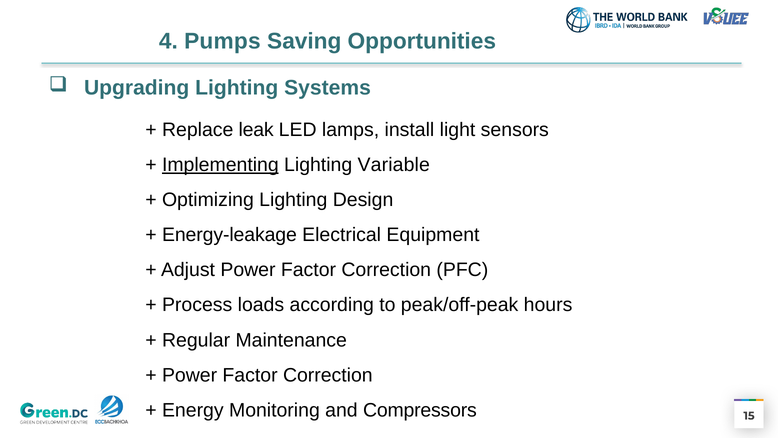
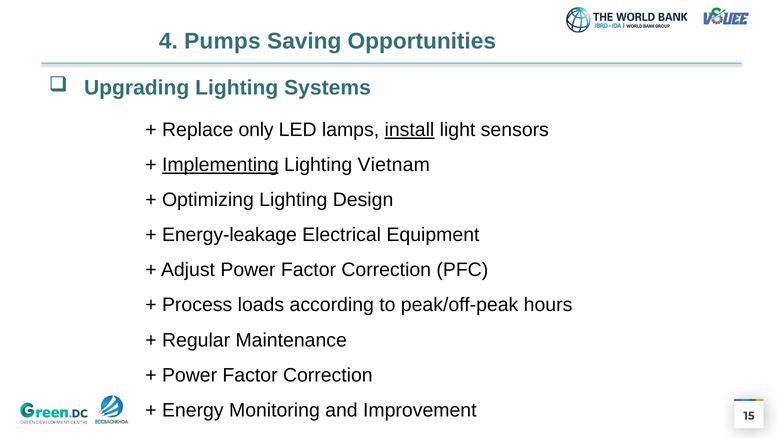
leak: leak -> only (256, 130)
install underline: none -> present (409, 130)
Variable: Variable -> Vietnam (394, 165)
Compressors: Compressors -> Improvement (420, 410)
